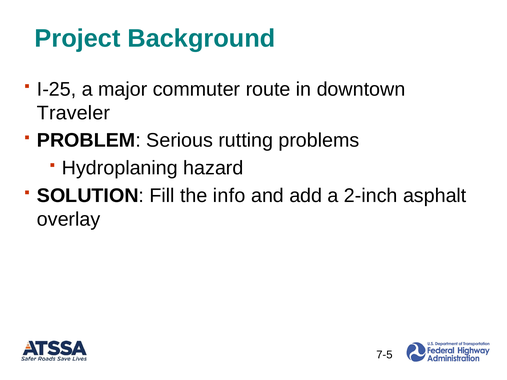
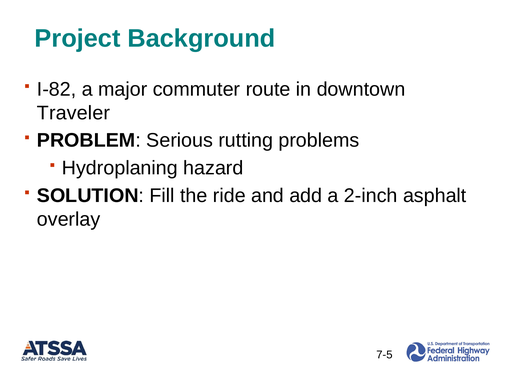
I-25: I-25 -> I-82 (57, 89)
info: info -> ride (229, 196)
